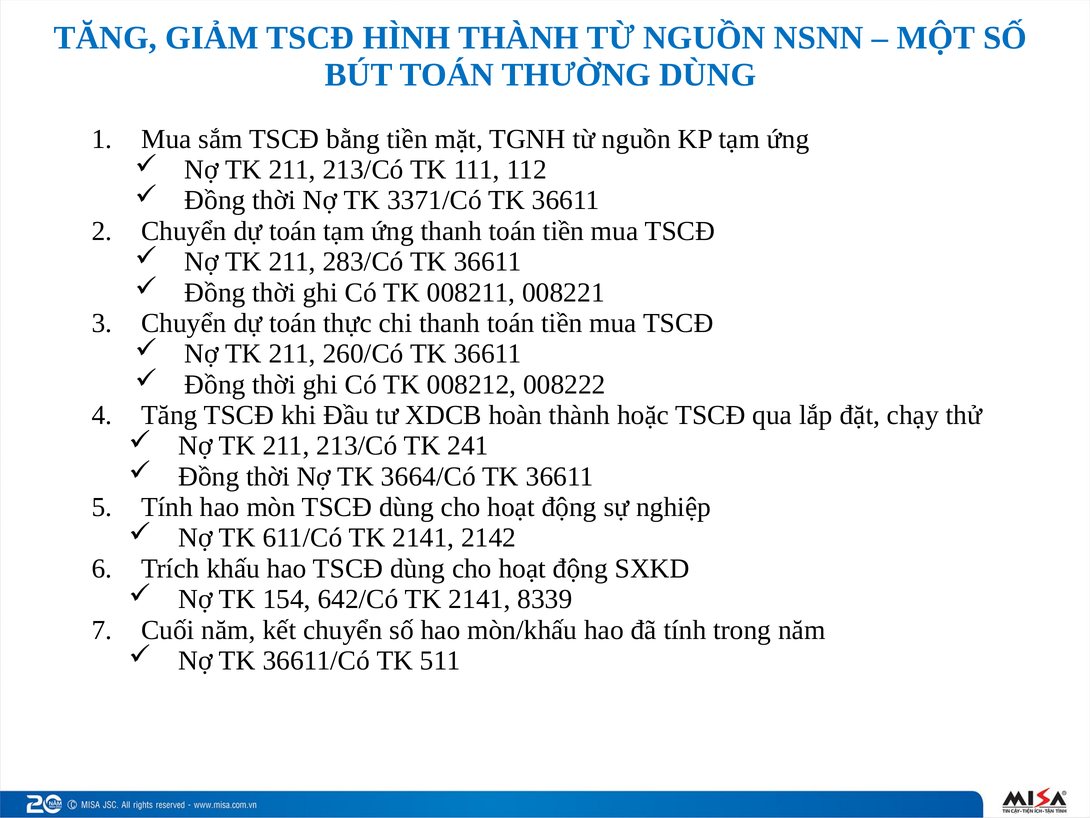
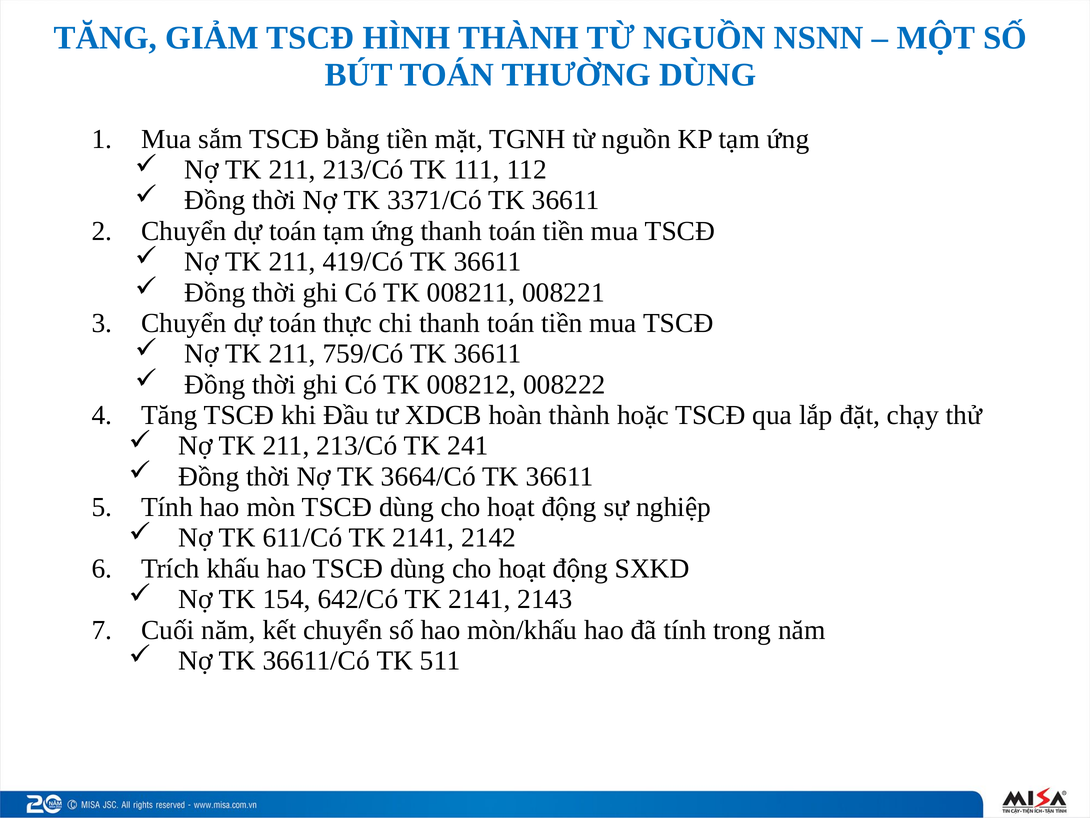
283/Có: 283/Có -> 419/Có (363, 262)
260/Có: 260/Có -> 759/Có (363, 354)
8339: 8339 -> 2143 (545, 599)
